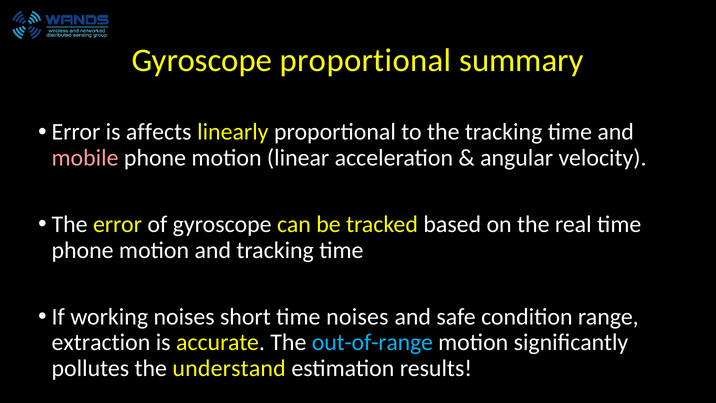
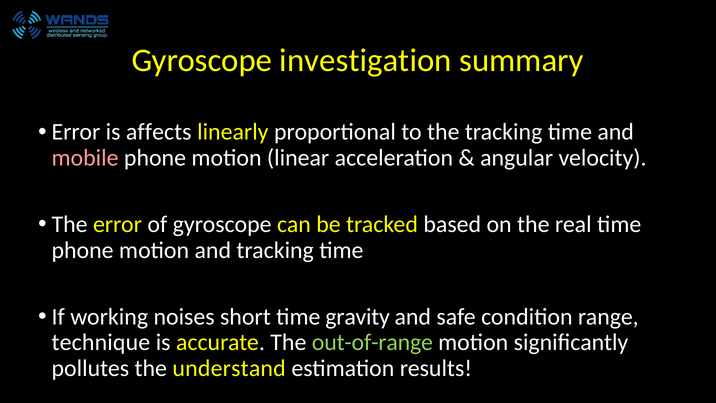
Gyroscope proportional: proportional -> investigation (366, 60)
time noises: noises -> gravity (358, 317)
extraction: extraction -> technique (101, 342)
out-of-range colour: light blue -> light green (372, 342)
